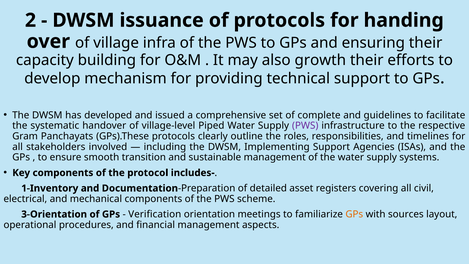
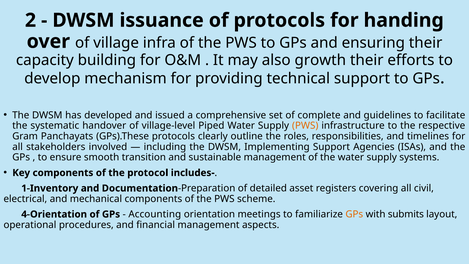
PWS colour: purple -> orange (305, 126)
3-Orientation: 3-Orientation -> 4-Orientation (54, 214)
Verification: Verification -> Accounting (155, 214)
sources: sources -> submits (406, 214)
